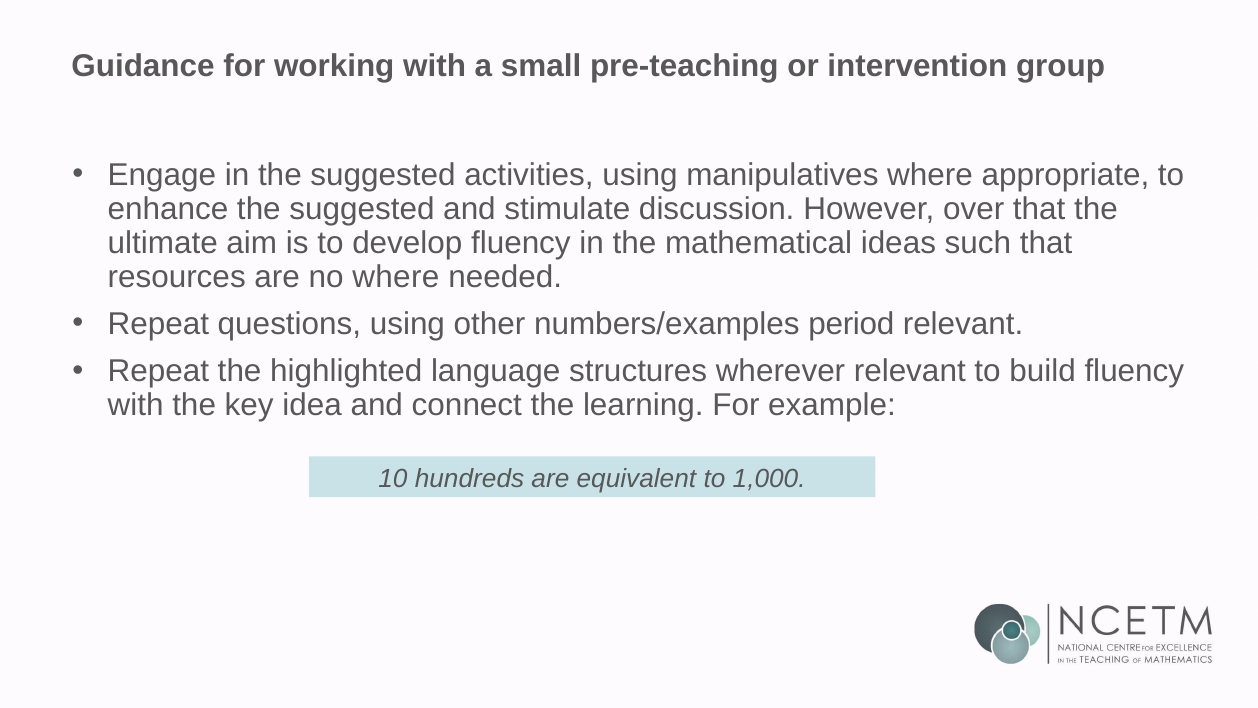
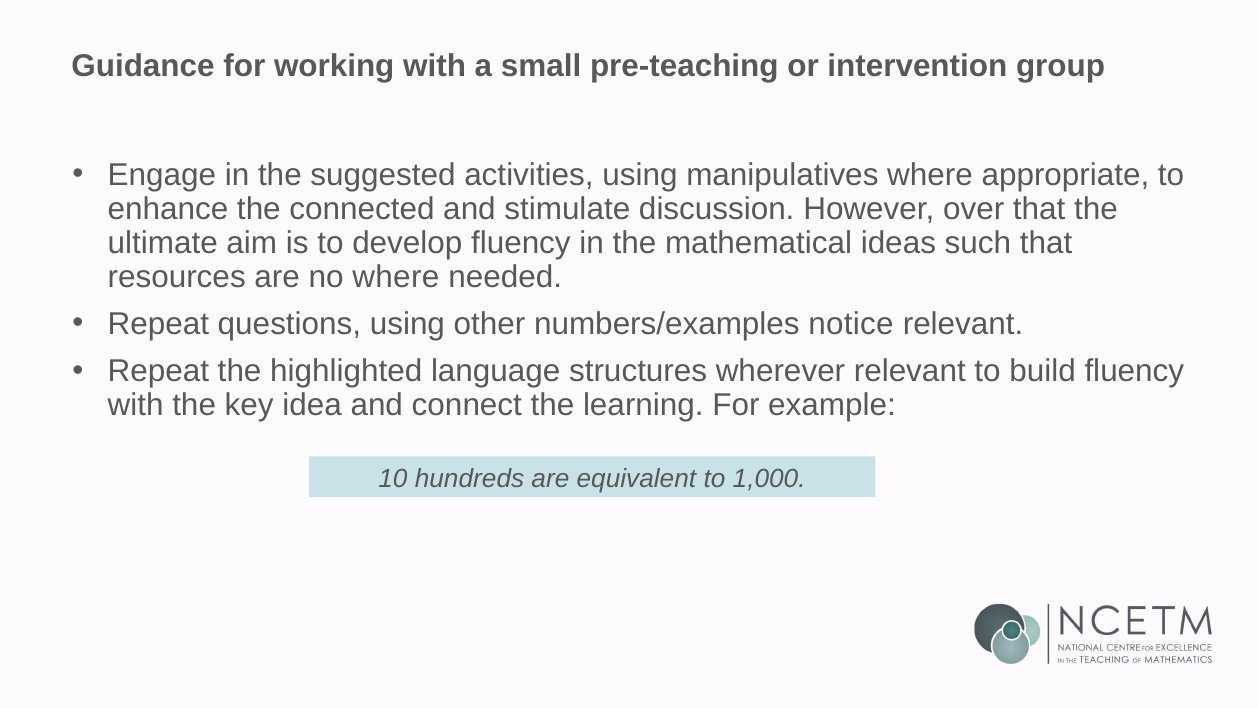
enhance the suggested: suggested -> connected (362, 209)
period: period -> notice (851, 324)
